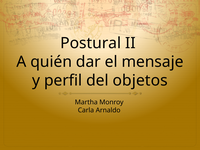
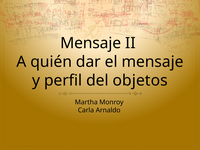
Postural: Postural -> Mensaje (91, 43)
